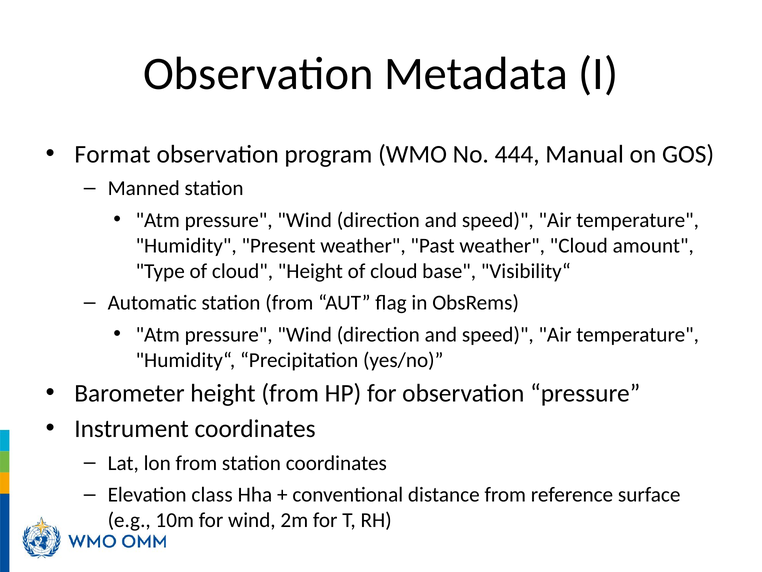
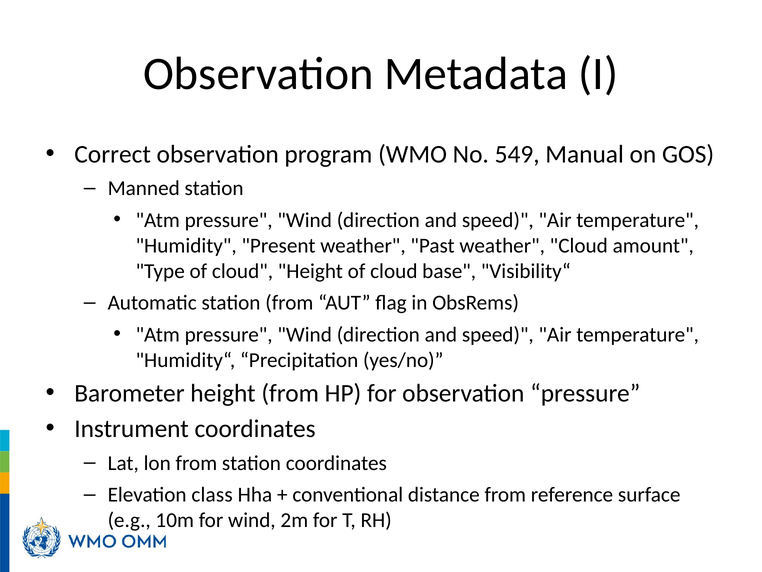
Format: Format -> Correct (113, 154)
444: 444 -> 549 (517, 154)
